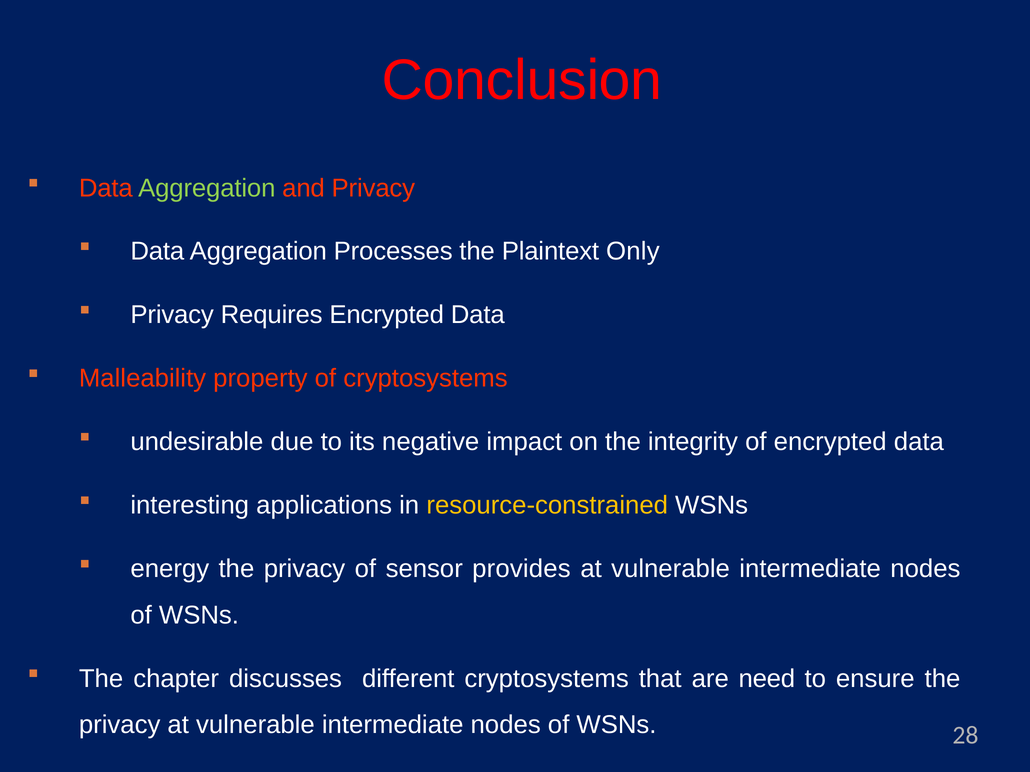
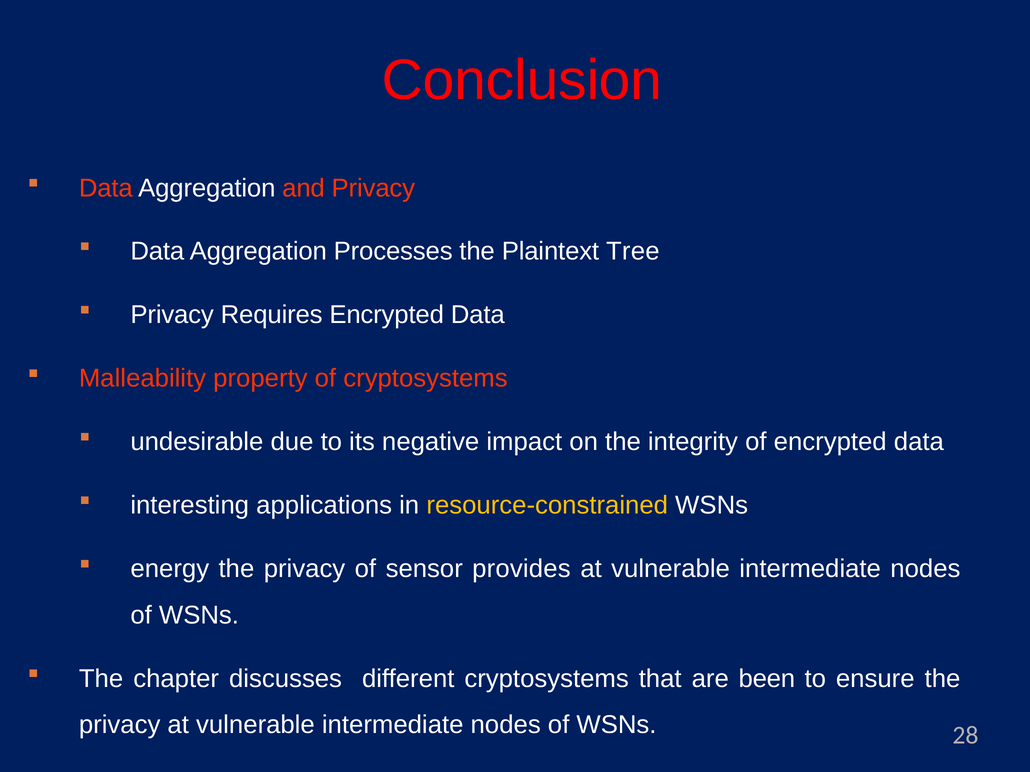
Aggregation colour: light green -> white (207, 188)
Only: Only -> Tree (633, 252)
need: need -> been (767, 679)
